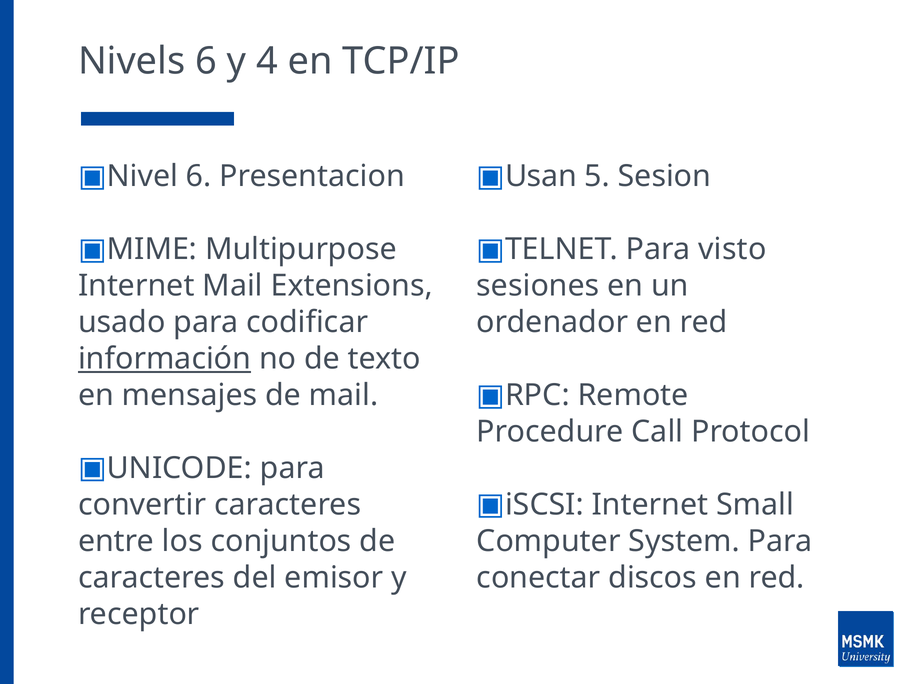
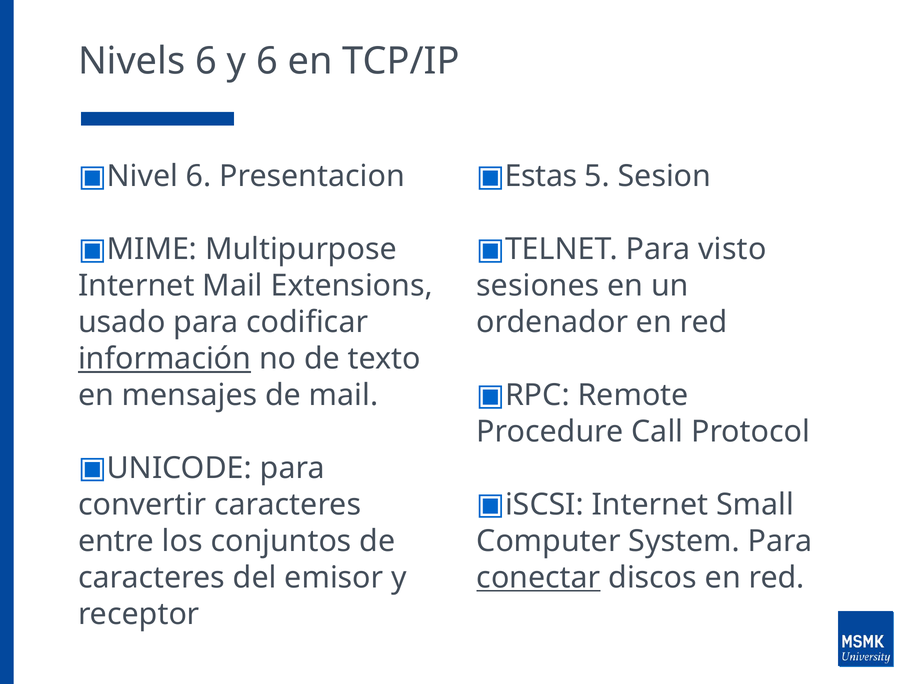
y 4: 4 -> 6 (267, 61)
Usan: Usan -> Estas (541, 176)
conectar underline: none -> present (538, 578)
